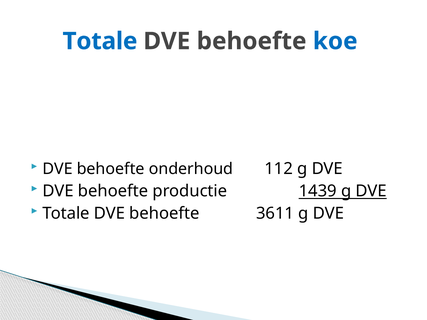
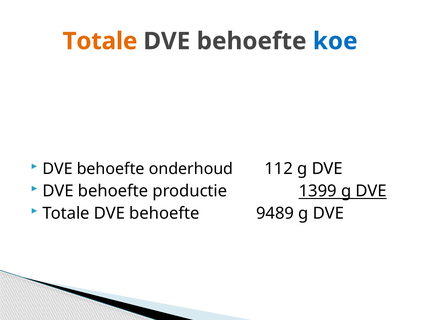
Totale colour: blue -> orange (100, 41)
1439: 1439 -> 1399 (318, 191)
3611: 3611 -> 9489 (275, 213)
